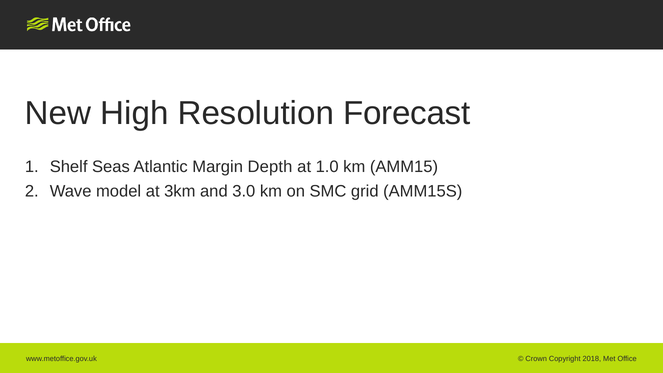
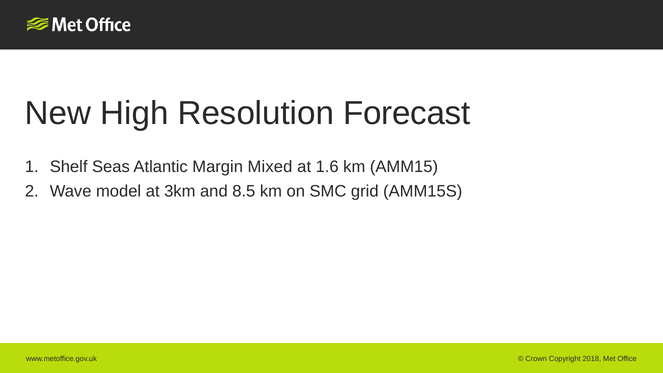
Depth: Depth -> Mixed (270, 167)
1.0: 1.0 -> 1.6 (327, 167)
3.0: 3.0 -> 8.5 (244, 191)
